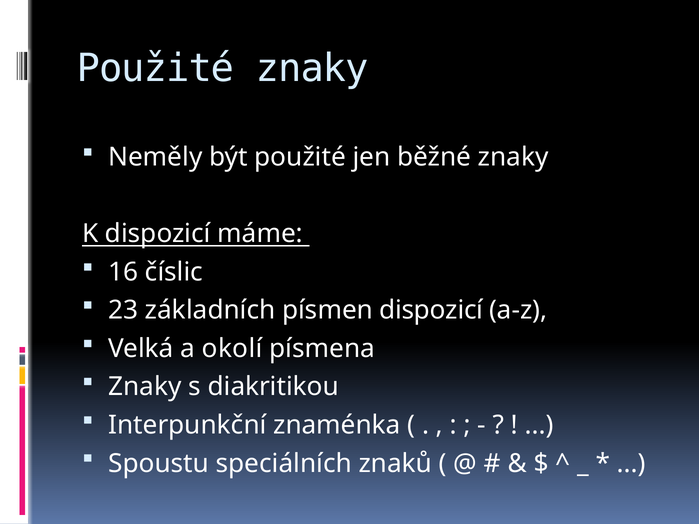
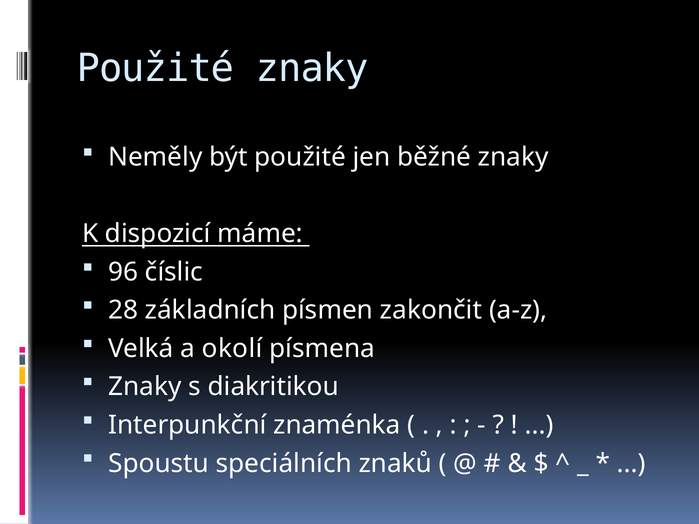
16: 16 -> 96 (123, 272)
23: 23 -> 28 (123, 310)
písmen dispozicí: dispozicí -> zakončit (431, 310)
